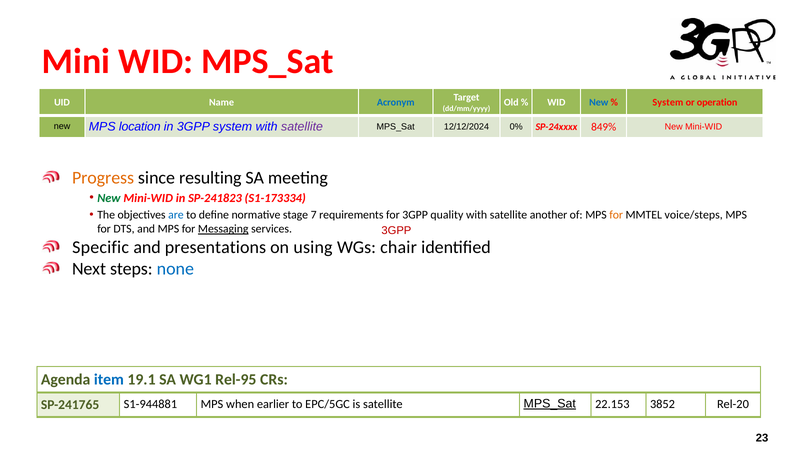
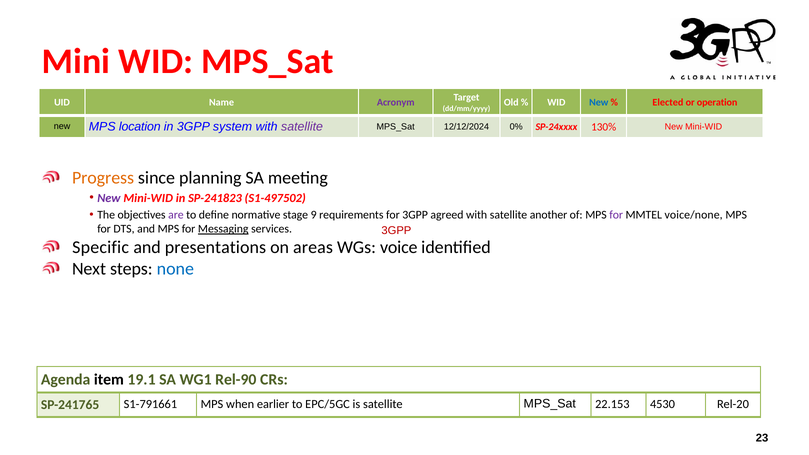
Acronym colour: blue -> purple (396, 102)
System: System -> Elected (668, 102)
849%: 849% -> 130% (604, 127)
resulting: resulting -> planning (210, 178)
New colour: green -> purple (109, 198)
S1-173334: S1-173334 -> S1-497502 (275, 198)
are colour: blue -> purple (176, 215)
7: 7 -> 9 (314, 215)
quality: quality -> agreed (447, 215)
for colour: orange -> purple (616, 215)
voice/steps: voice/steps -> voice/none (694, 215)
using: using -> areas (313, 247)
chair: chair -> voice (399, 247)
item colour: blue -> black (109, 380)
Rel-95: Rel-95 -> Rel-90 (236, 380)
S1-944881: S1-944881 -> S1-791661 (150, 404)
MPS_Sat underline: present -> none (550, 404)
3852: 3852 -> 4530 (662, 404)
